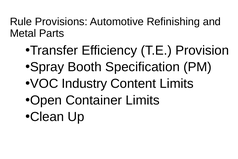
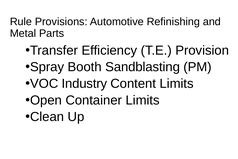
Specification: Specification -> Sandblasting (143, 67)
